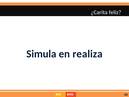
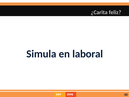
realiza: realiza -> laboral (88, 54)
